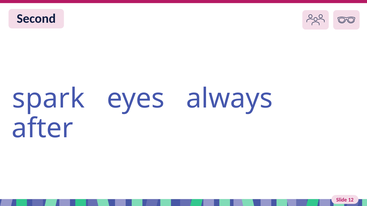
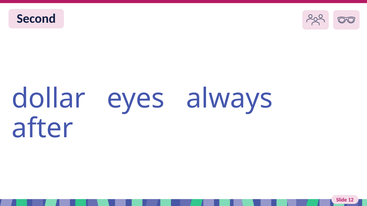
spark: spark -> dollar (49, 99)
